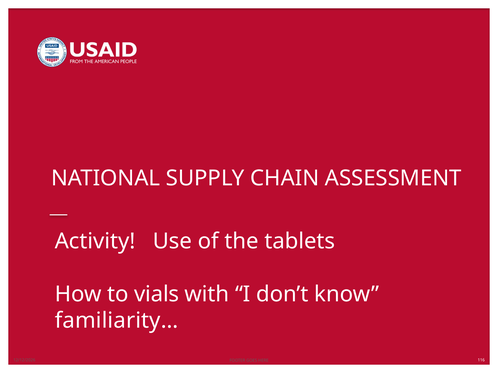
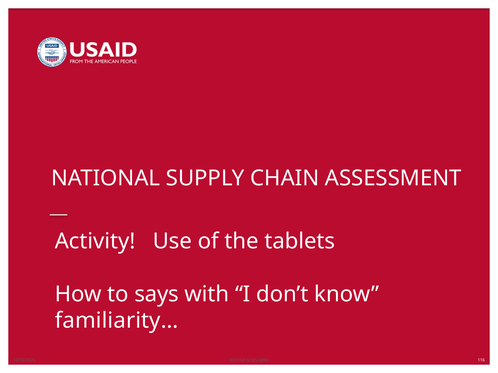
vials: vials -> says (157, 295)
